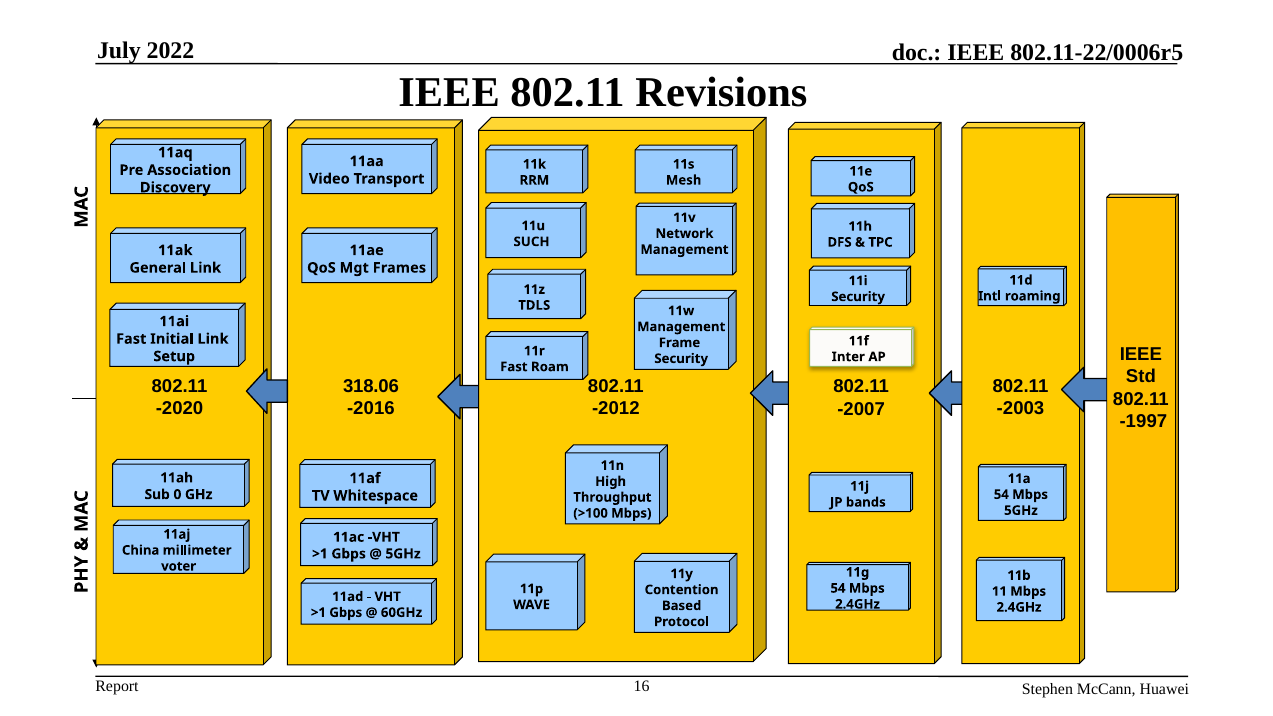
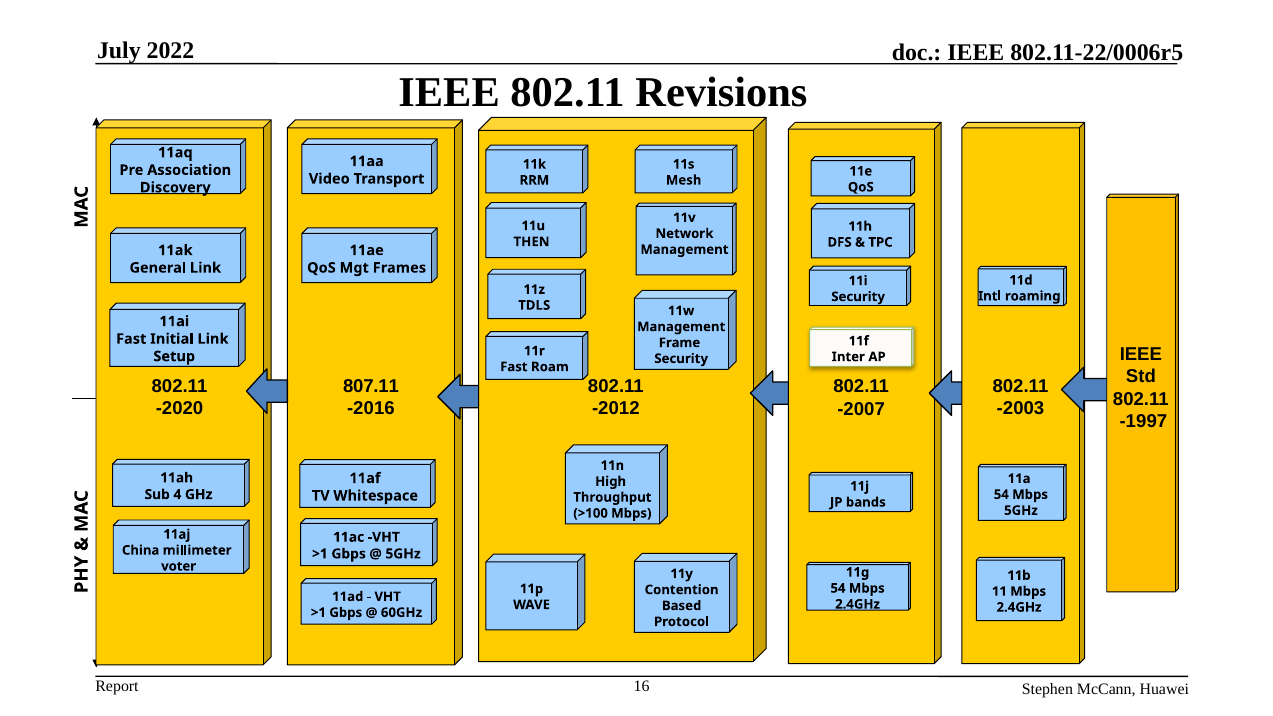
SUCH: SUCH -> THEN (532, 242)
318.06: 318.06 -> 807.11 (371, 386)
0: 0 -> 4 (177, 495)
